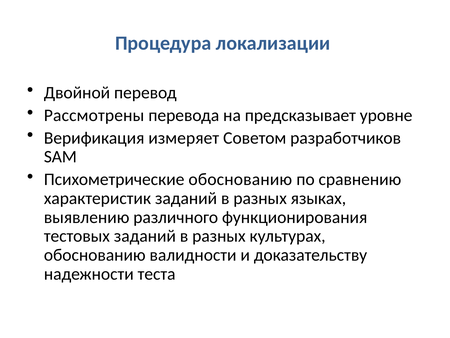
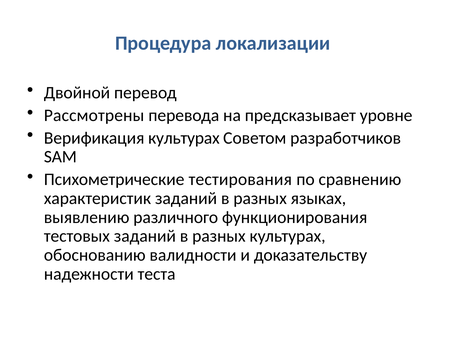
Верификация измеряет: измеряет -> культурах (184, 138)
Психометрические обоснованию: обоснованию -> тестирования (240, 179)
